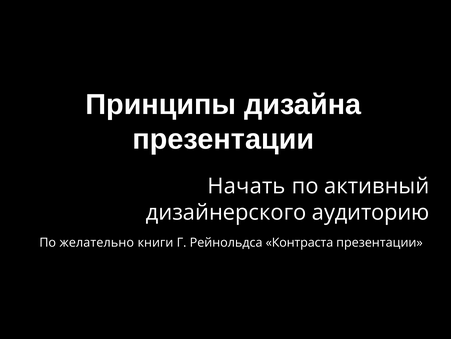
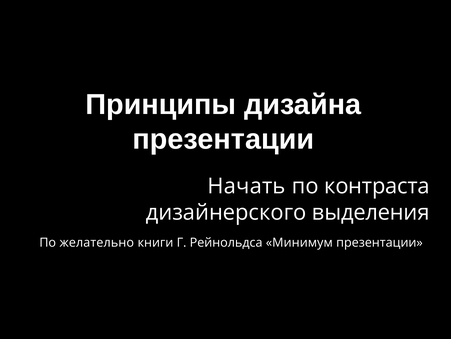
активный: активный -> контраста (377, 186)
аудиторию: аудиторию -> выделения (371, 212)
Контраста: Контраста -> Минимум (299, 242)
